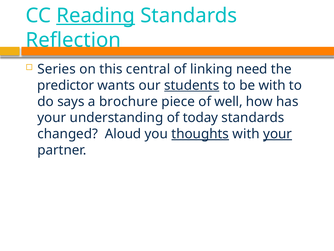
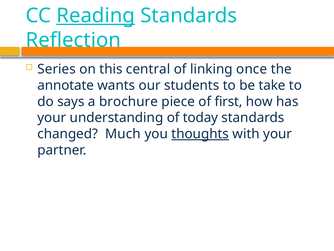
need: need -> once (252, 69)
predictor: predictor -> annotate (66, 85)
students underline: present -> none (192, 85)
be with: with -> take (272, 85)
well: well -> first (229, 101)
Aloud: Aloud -> Much (123, 134)
your underline: present -> none (278, 134)
